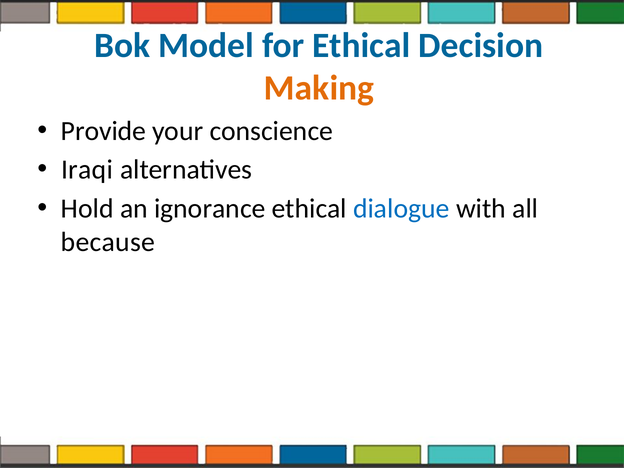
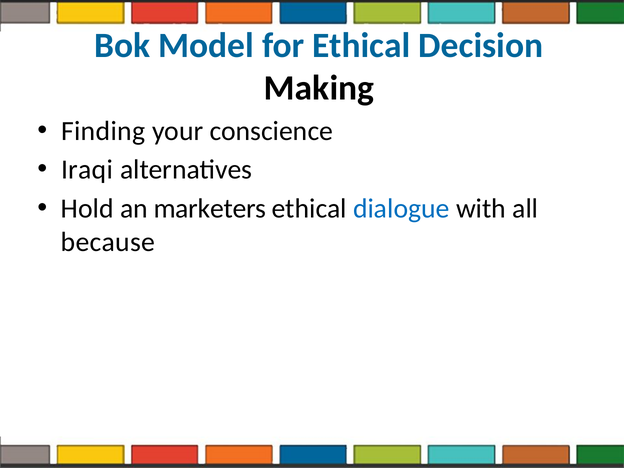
Making colour: orange -> black (319, 88)
Provide: Provide -> Finding (103, 131)
ignorance: ignorance -> marketers (210, 209)
